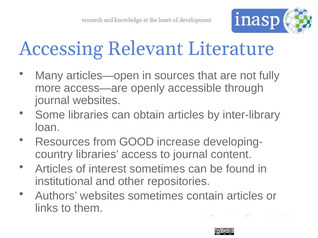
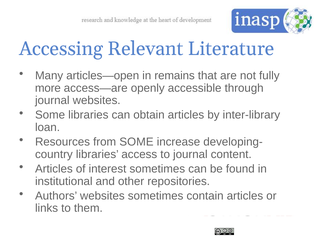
sources: sources -> remains (175, 76)
from GOOD: GOOD -> SOME (136, 142)
